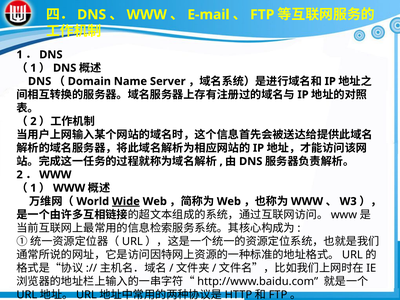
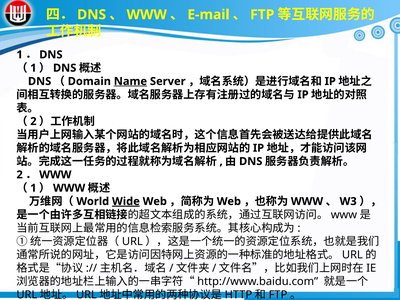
Name underline: none -> present (130, 81)
